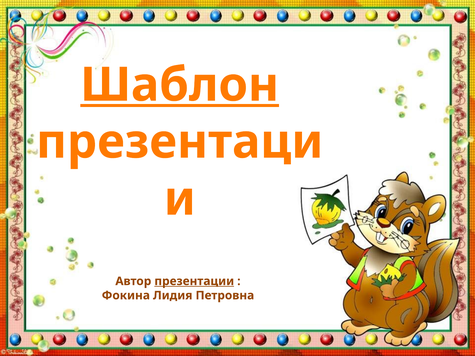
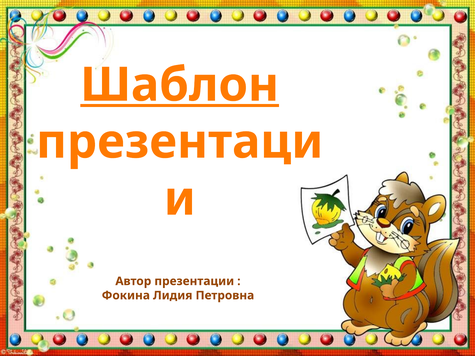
презентации underline: present -> none (194, 281)
